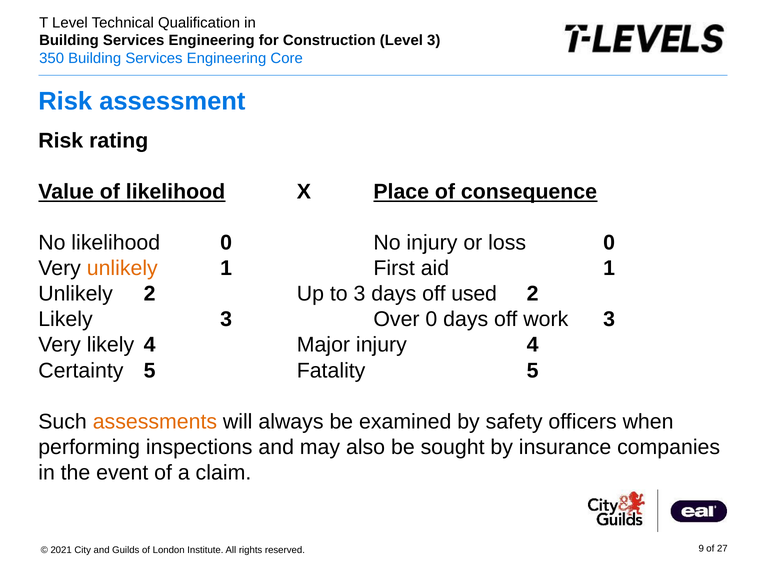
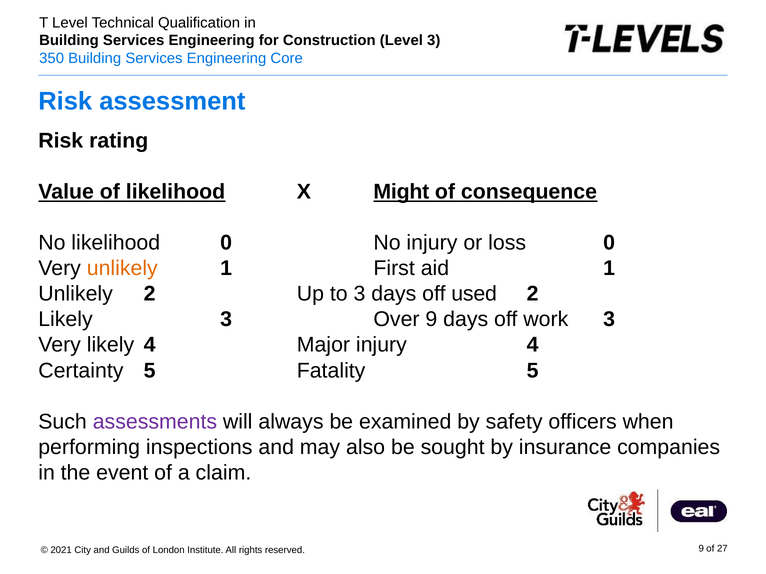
Place: Place -> Might (401, 192)
Over 0: 0 -> 9 (431, 320)
assessments colour: orange -> purple (155, 422)
